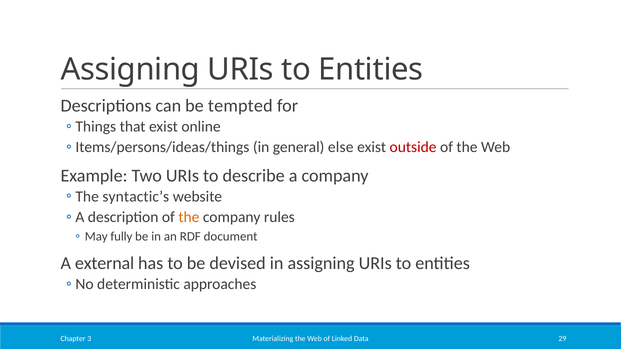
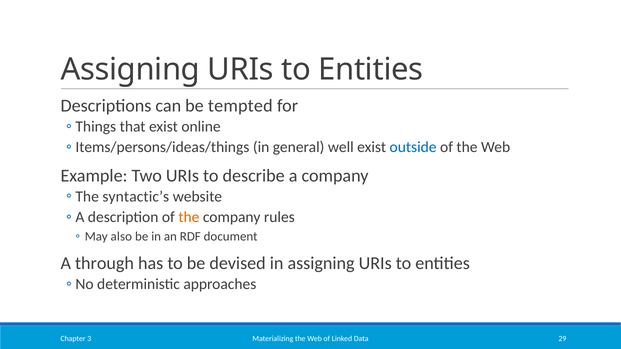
else: else -> well (341, 147)
outside colour: red -> blue (413, 147)
fully: fully -> also (121, 237)
external: external -> through (105, 264)
